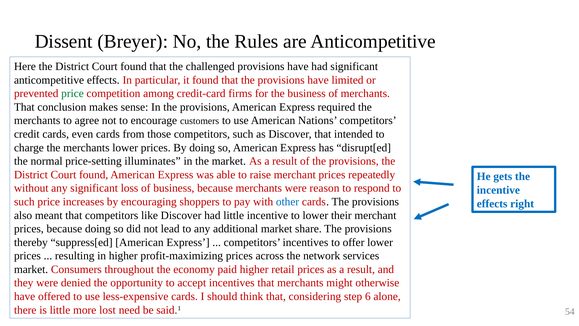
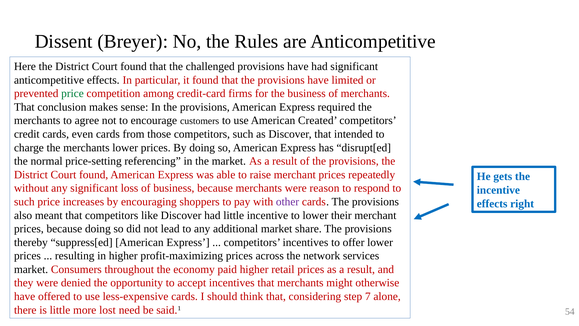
Nations: Nations -> Created (318, 120)
illuminates: illuminates -> referencing (153, 161)
other colour: blue -> purple (288, 202)
6: 6 -> 7 (368, 296)
